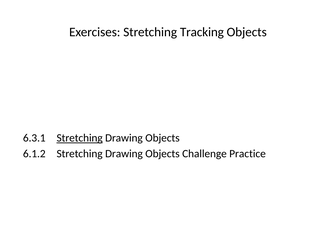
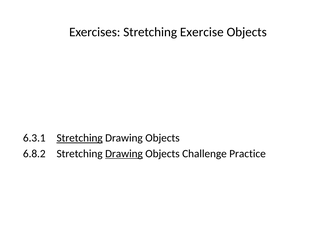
Tracking: Tracking -> Exercise (202, 32)
6.1.2: 6.1.2 -> 6.8.2 (34, 154)
Drawing underline: none -> present (124, 154)
